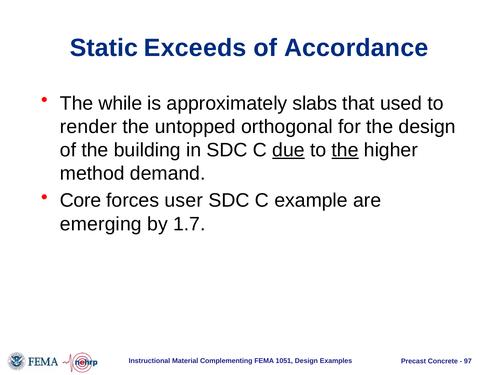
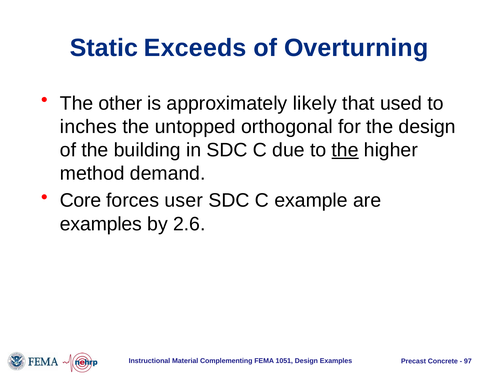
Accordance: Accordance -> Overturning (356, 48)
while: while -> other (120, 103)
slabs: slabs -> likely (315, 103)
render: render -> inches (88, 127)
due underline: present -> none (289, 150)
emerging: emerging -> examples (101, 224)
1.7: 1.7 -> 2.6 (189, 224)
